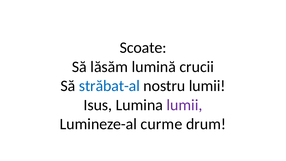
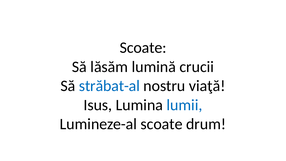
nostru lumii: lumii -> viaţă (207, 86)
lumii colour: purple -> blue (184, 105)
Lumineze-al curme: curme -> scoate (162, 124)
